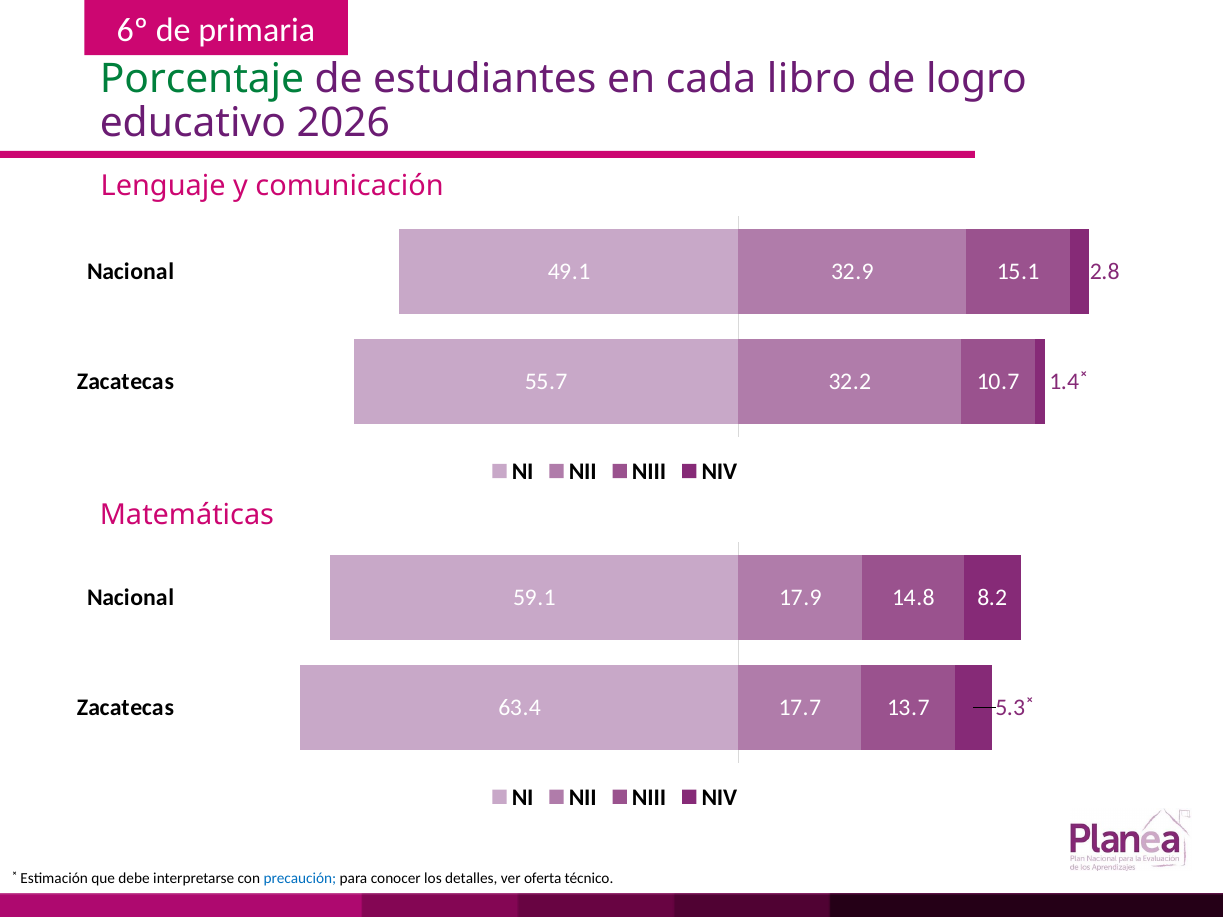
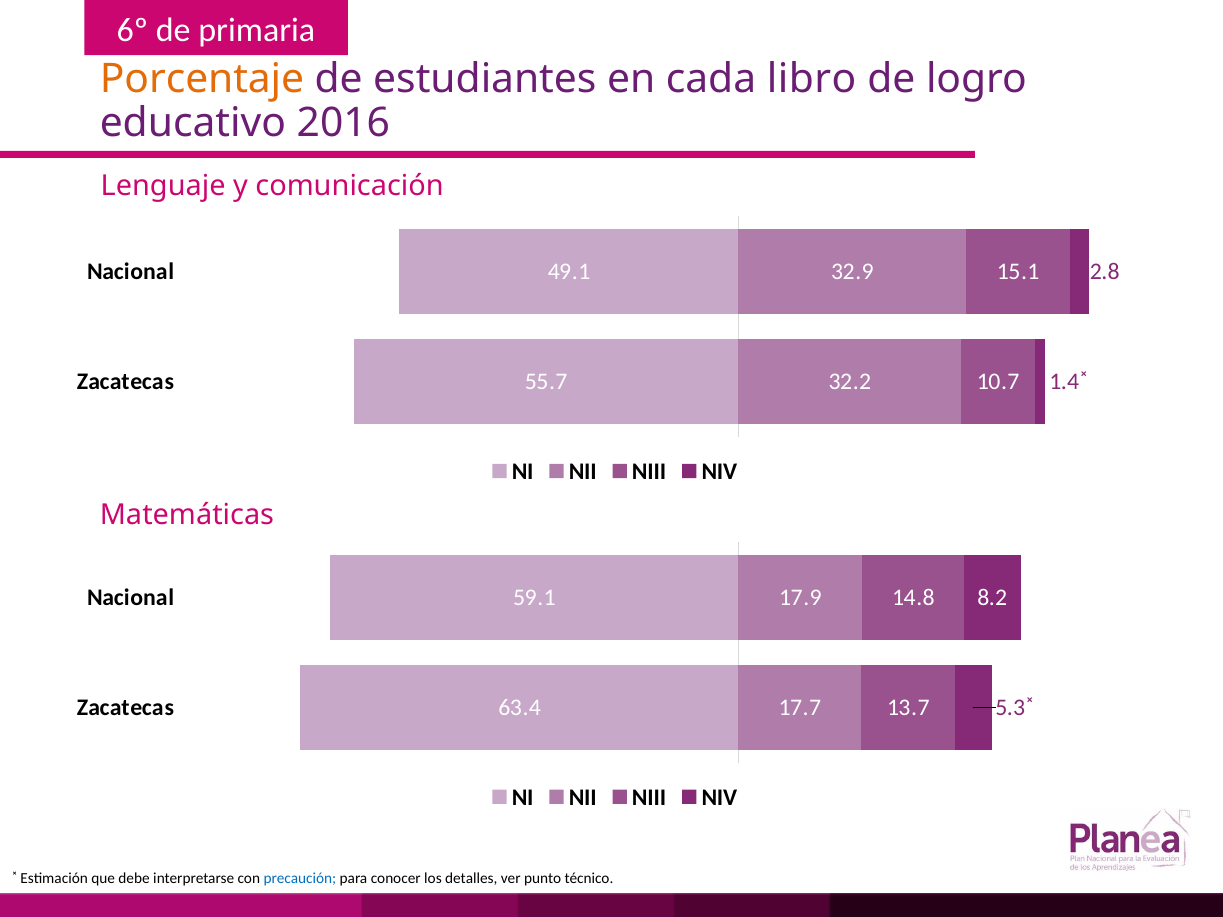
Porcentaje colour: green -> orange (202, 79)
2026: 2026 -> 2016 (343, 123)
oferta: oferta -> punto (543, 879)
